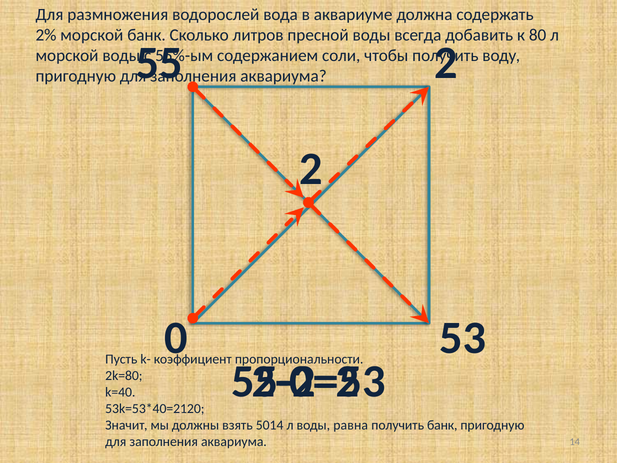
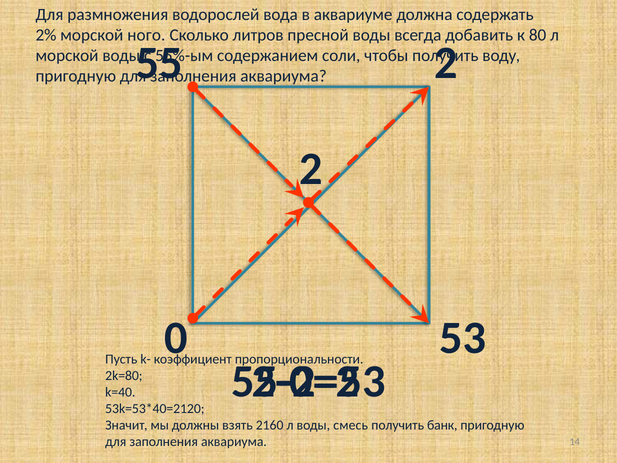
морской банк: банк -> ного (146, 35)
5014: 5014 -> 2160 (270, 425)
равна: равна -> смесь (351, 425)
